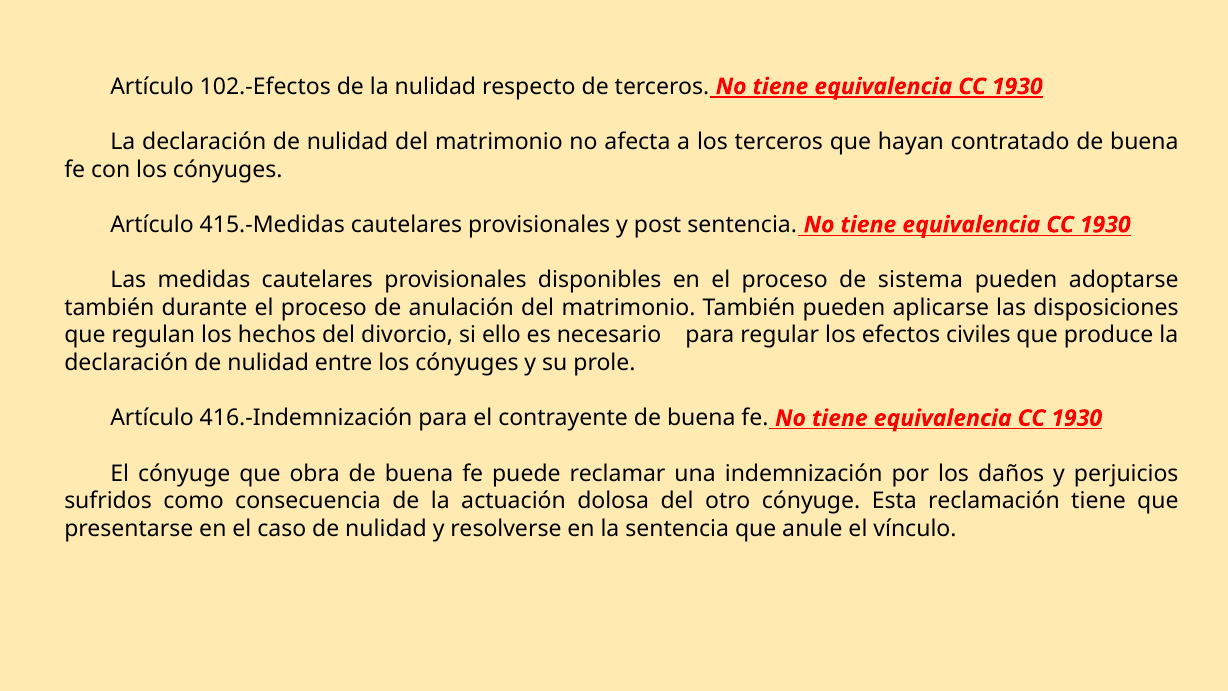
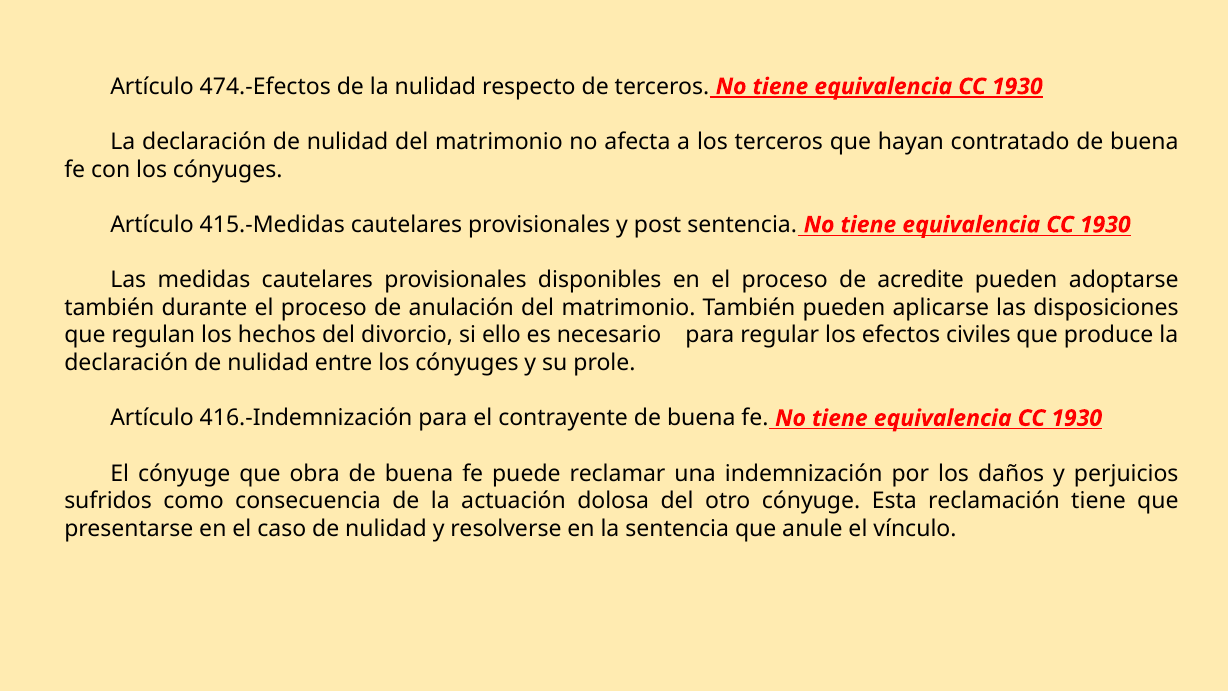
102.-Efectos: 102.-Efectos -> 474.-Efectos (265, 87)
sistema: sistema -> acredite (921, 280)
